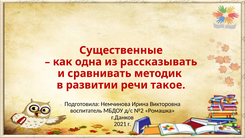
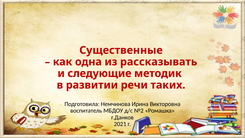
сравнивать: сравнивать -> следующие (99, 73)
такое: такое -> таких (168, 85)
